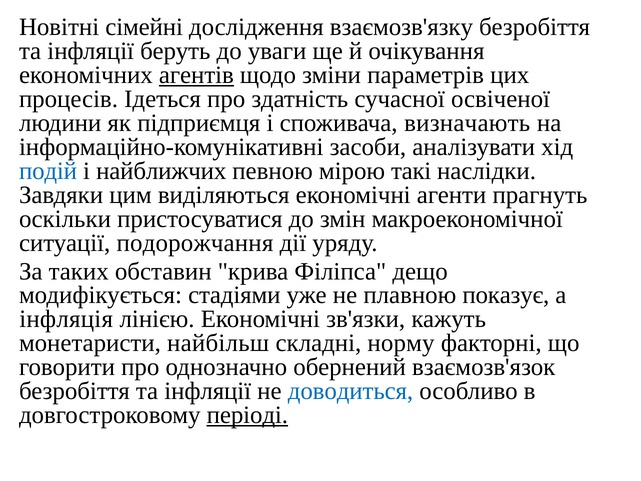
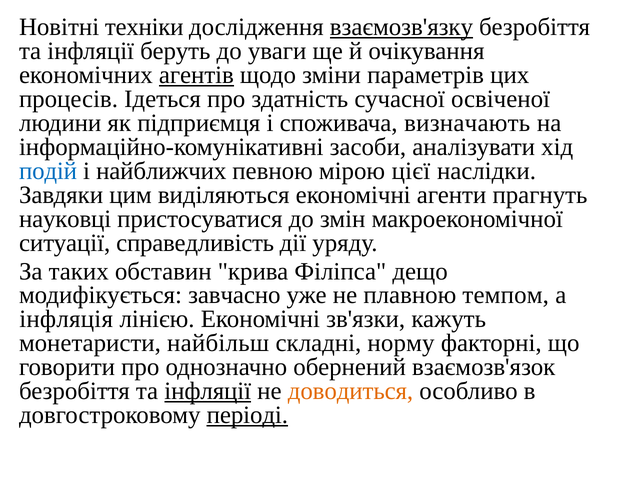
сімейні: сімейні -> техніки (144, 27)
взаємозв'язку underline: none -> present (401, 27)
такі: такі -> цієї (411, 171)
оскільки: оскільки -> науковці (65, 219)
подорожчання: подорожчання -> справедливість (195, 243)
стадіями: стадіями -> завчасно (234, 295)
показує: показує -> темпом (506, 295)
інфляції underline: none -> present (208, 391)
доводиться colour: blue -> orange (351, 391)
